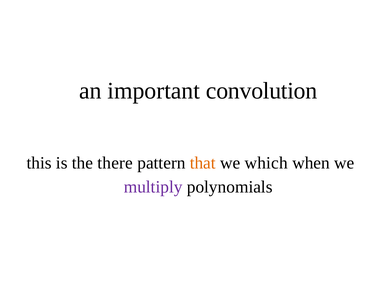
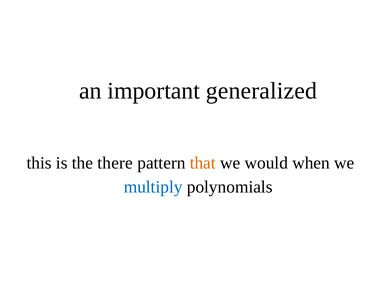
convolution: convolution -> generalized (261, 91)
which: which -> would (266, 163)
multiply colour: purple -> blue (153, 187)
